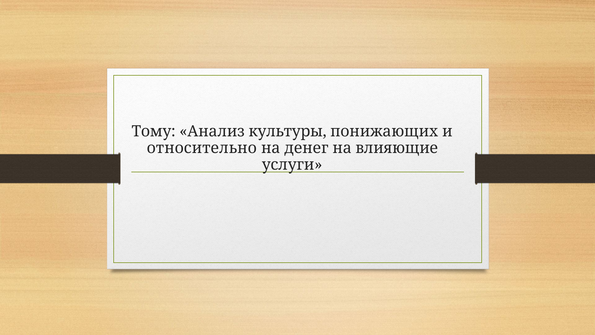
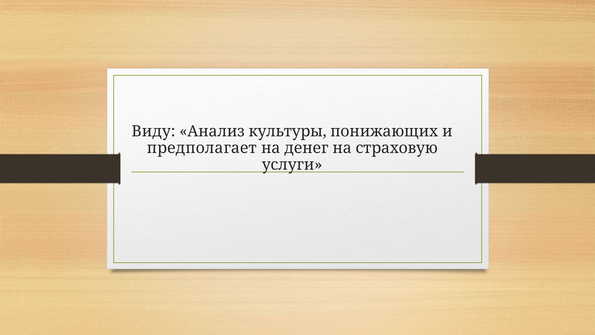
Тому: Тому -> Виду (153, 131)
относительно: относительно -> предполагает (202, 148)
влияющие: влияющие -> страховую (397, 148)
